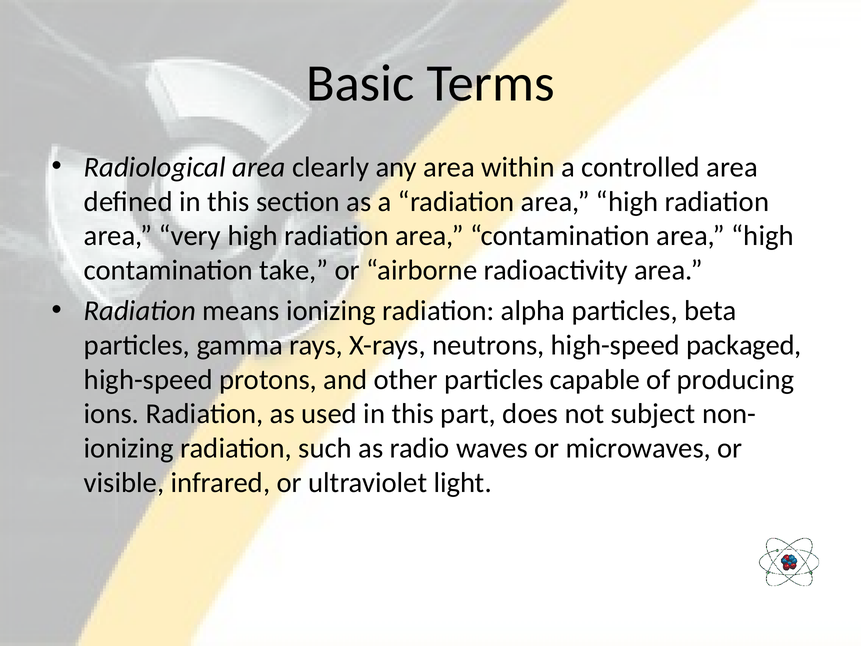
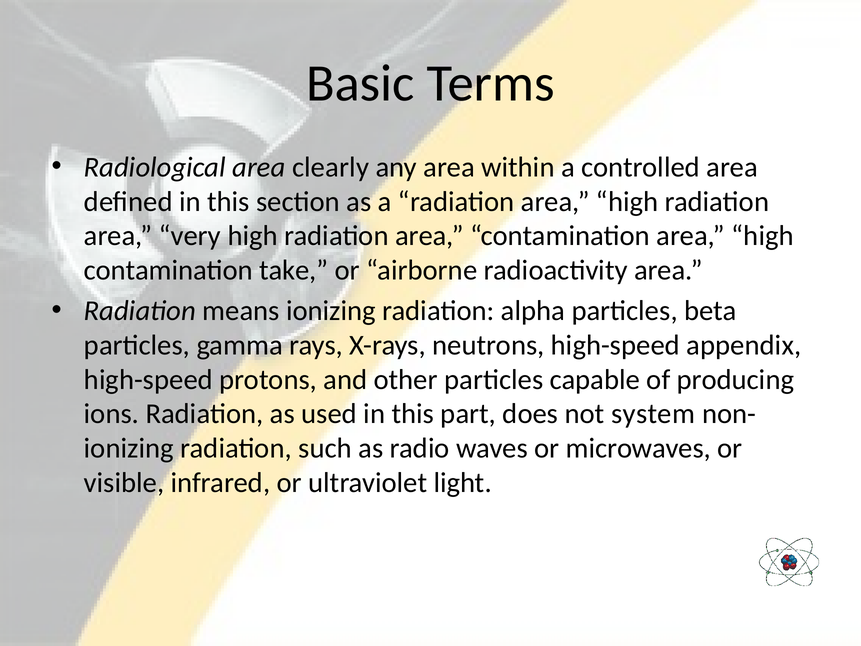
packaged: packaged -> appendix (744, 345)
subject: subject -> system (653, 414)
